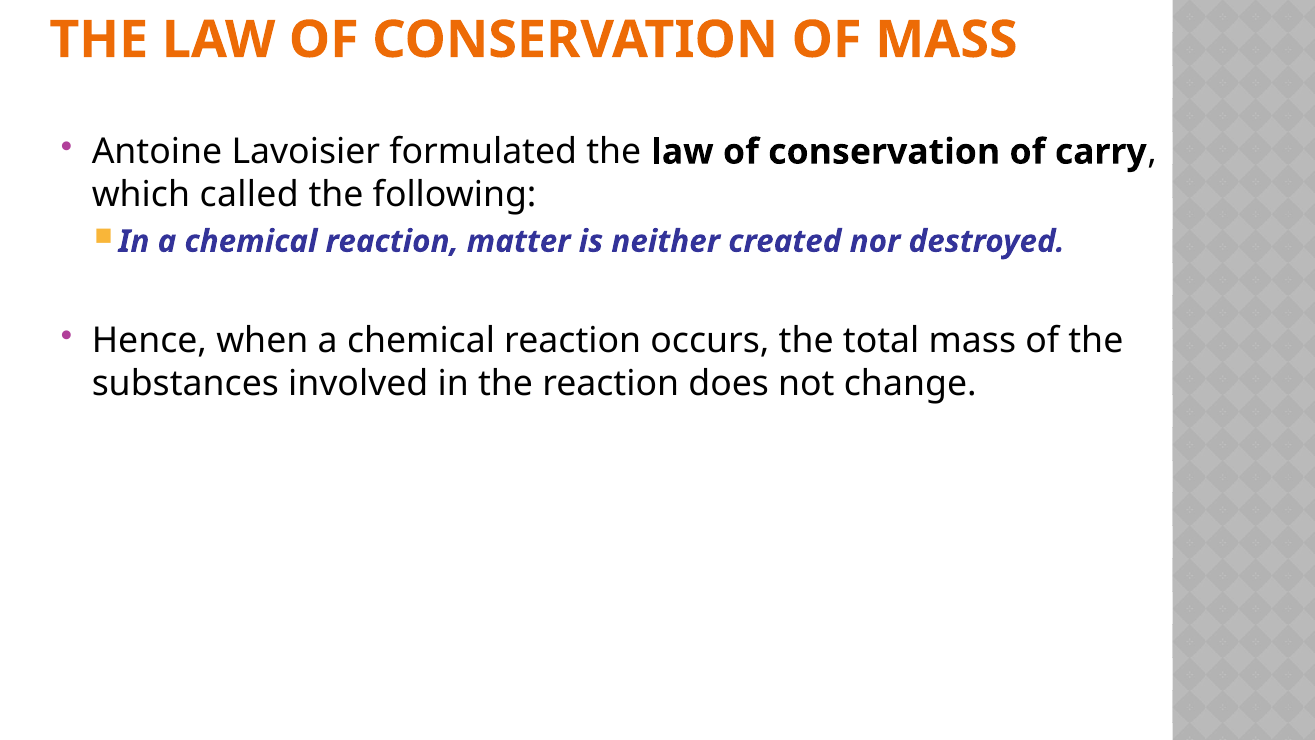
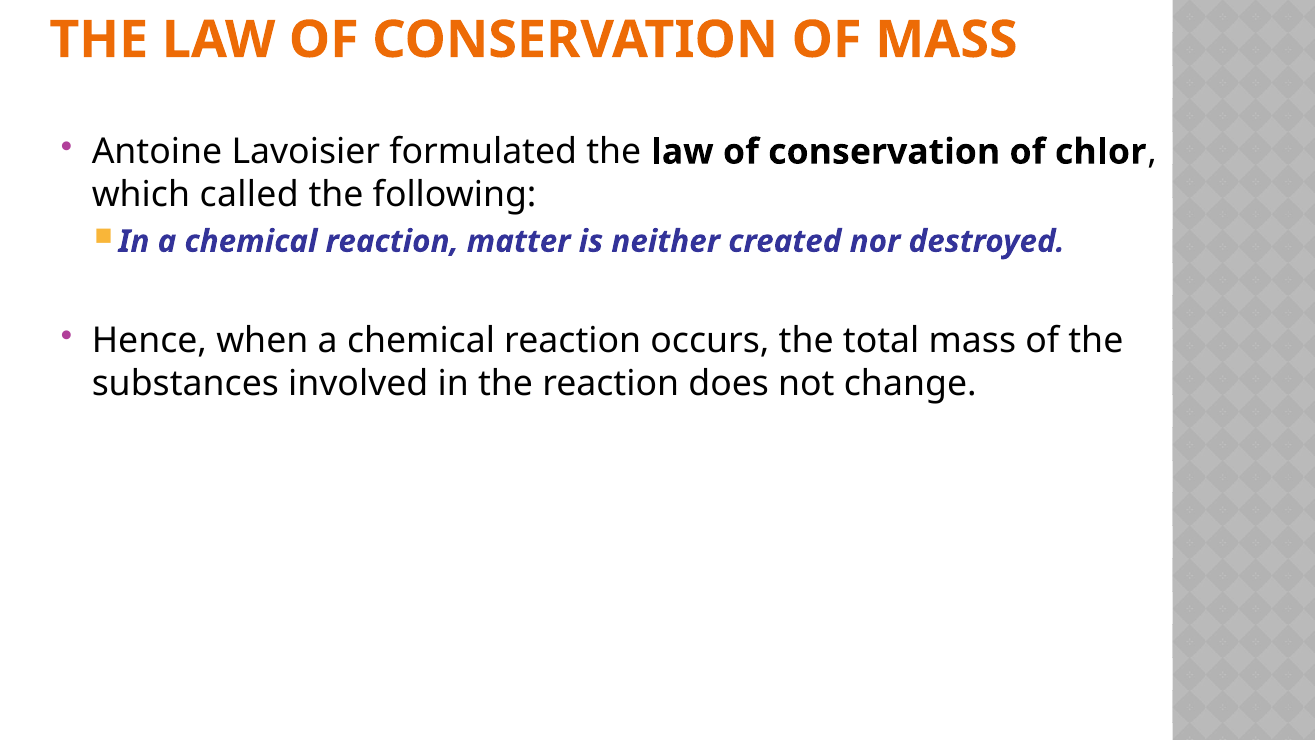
carry: carry -> chlor (1101, 152)
